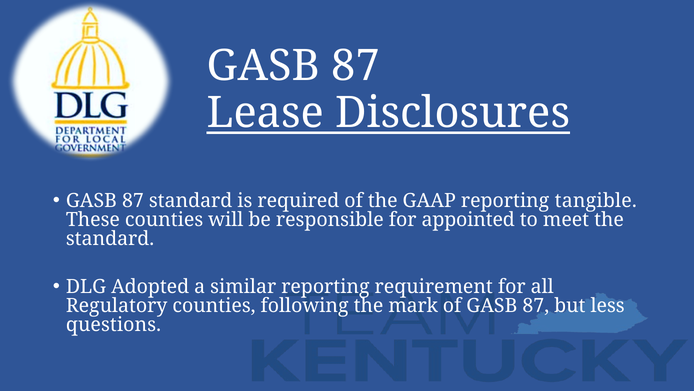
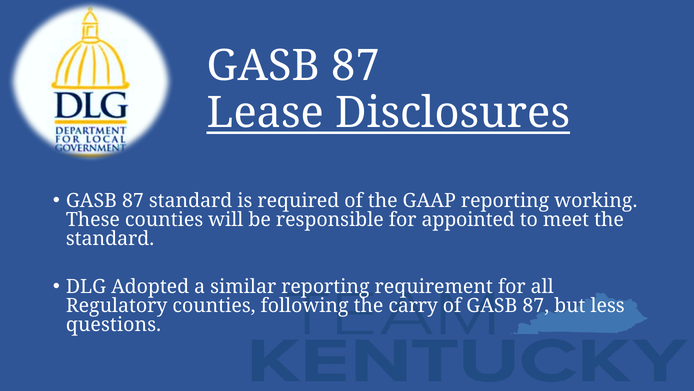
tangible: tangible -> working (596, 200)
mark: mark -> carry (413, 305)
